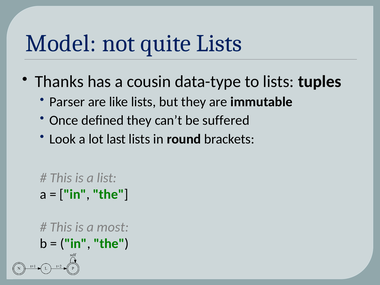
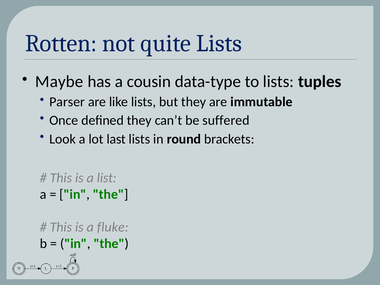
Model: Model -> Rotten (61, 43)
Thanks: Thanks -> Maybe (59, 82)
most: most -> fluke (113, 227)
